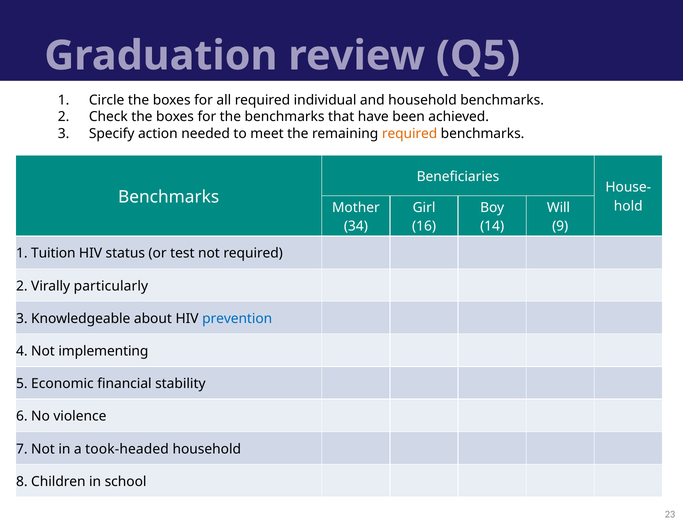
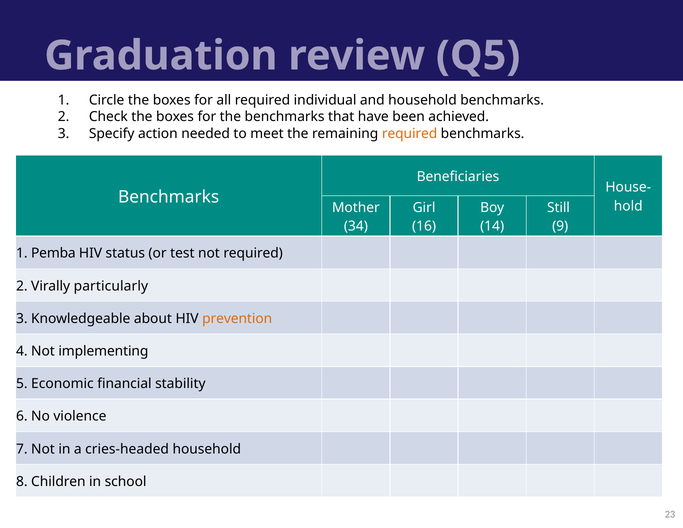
Will: Will -> Still (558, 207)
Tuition: Tuition -> Pemba (53, 253)
prevention colour: blue -> orange (237, 318)
took-headed: took-headed -> cries-headed (127, 449)
